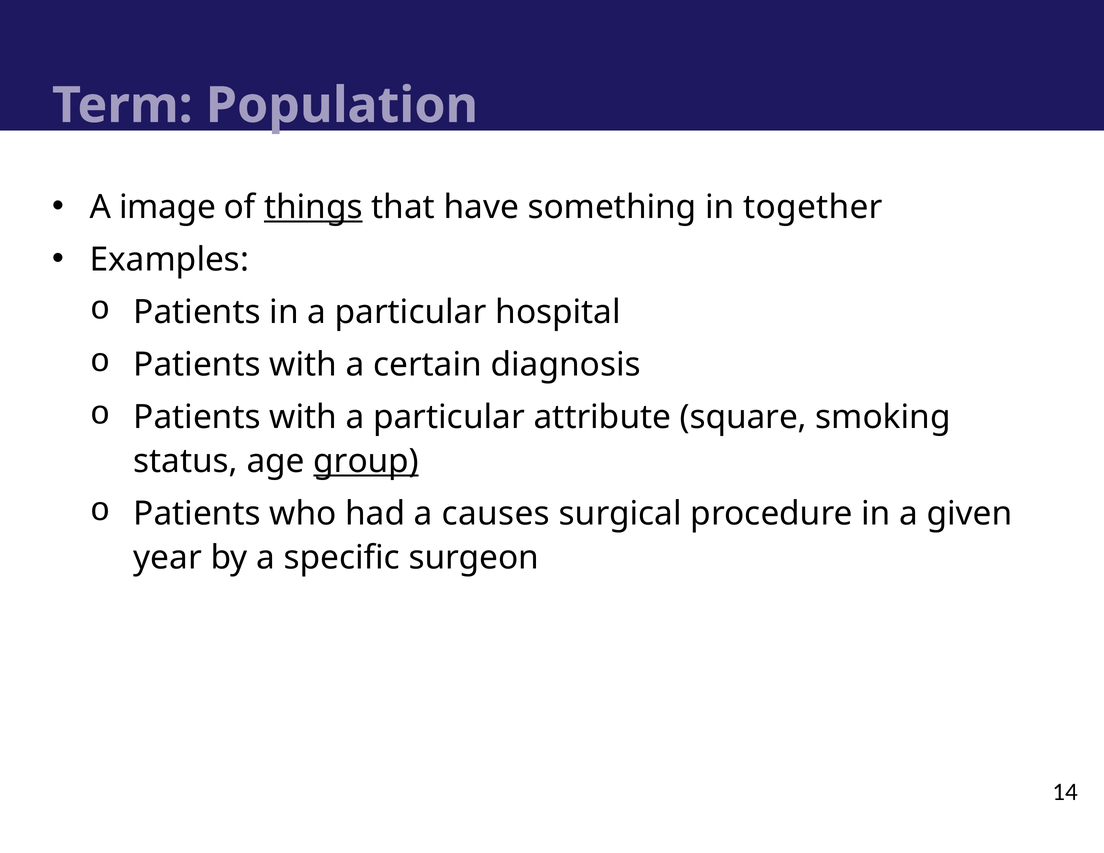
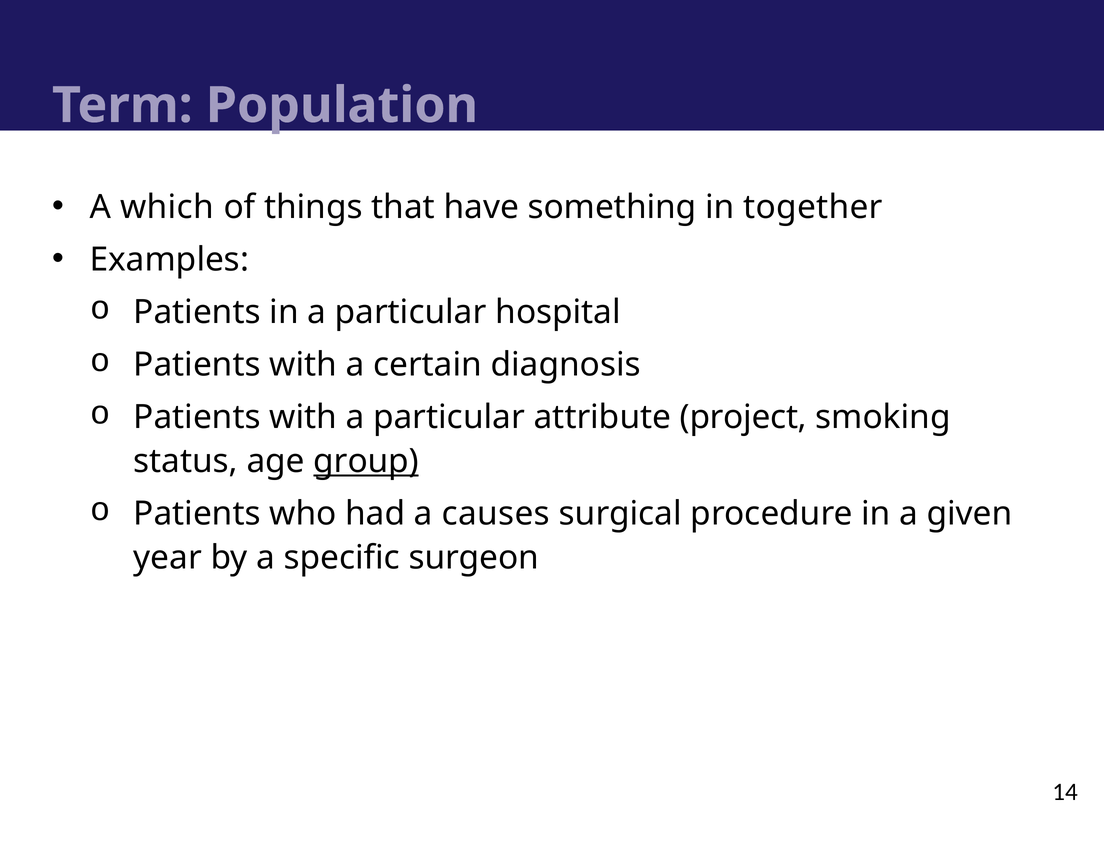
image: image -> which (167, 207)
things underline: present -> none (313, 207)
square: square -> project (743, 417)
